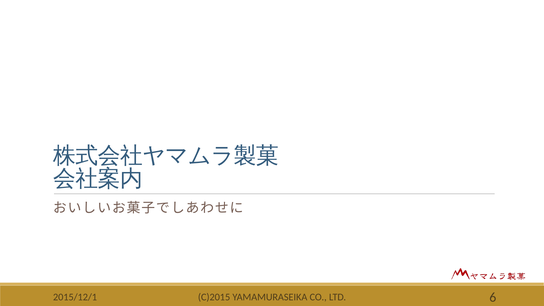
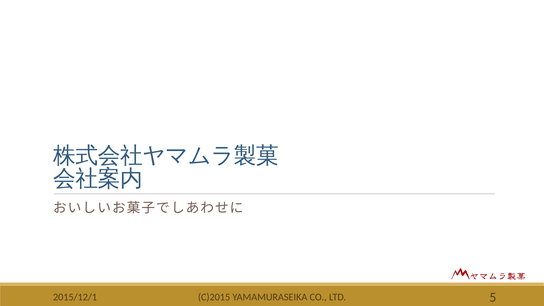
6: 6 -> 5 (493, 297)
